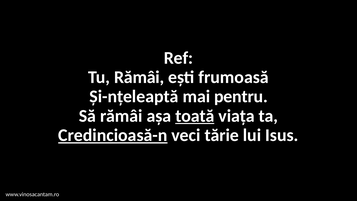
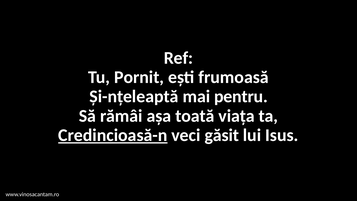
Tu Rămâi: Rămâi -> Pornit (139, 77)
toată underline: present -> none (195, 116)
tărie: tărie -> găsit (222, 135)
